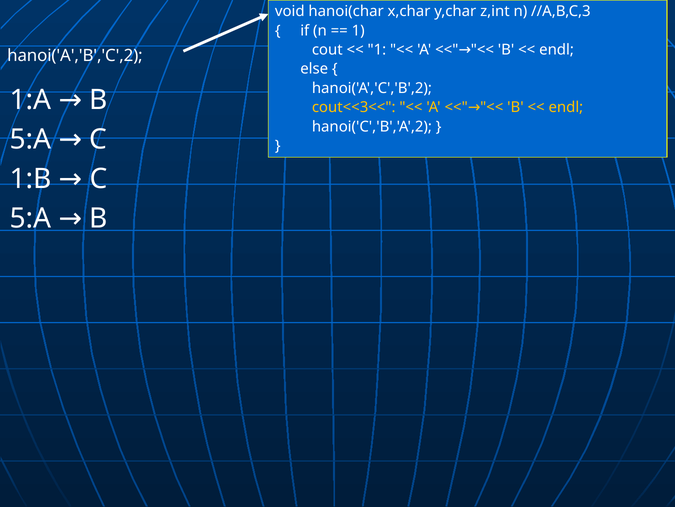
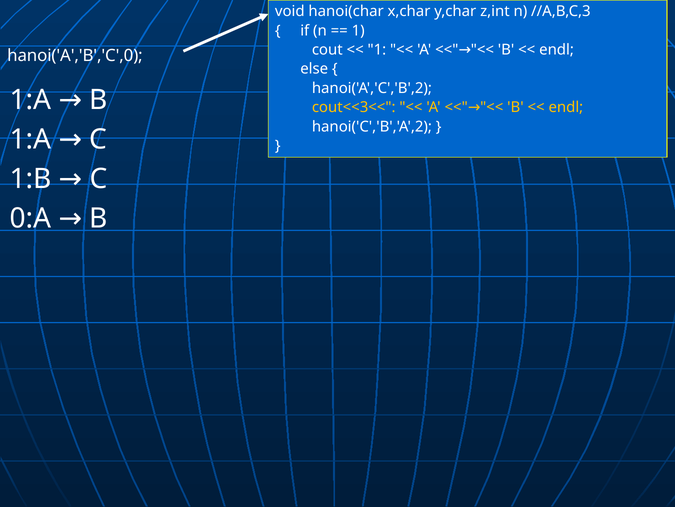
hanoi('A','B','C',2: hanoi('A','B','C',2 -> hanoi('A','B','C',0 (75, 56)
5:A: 5:A -> 1:A (31, 139)
5:A: 5:A -> 0:A (31, 218)
